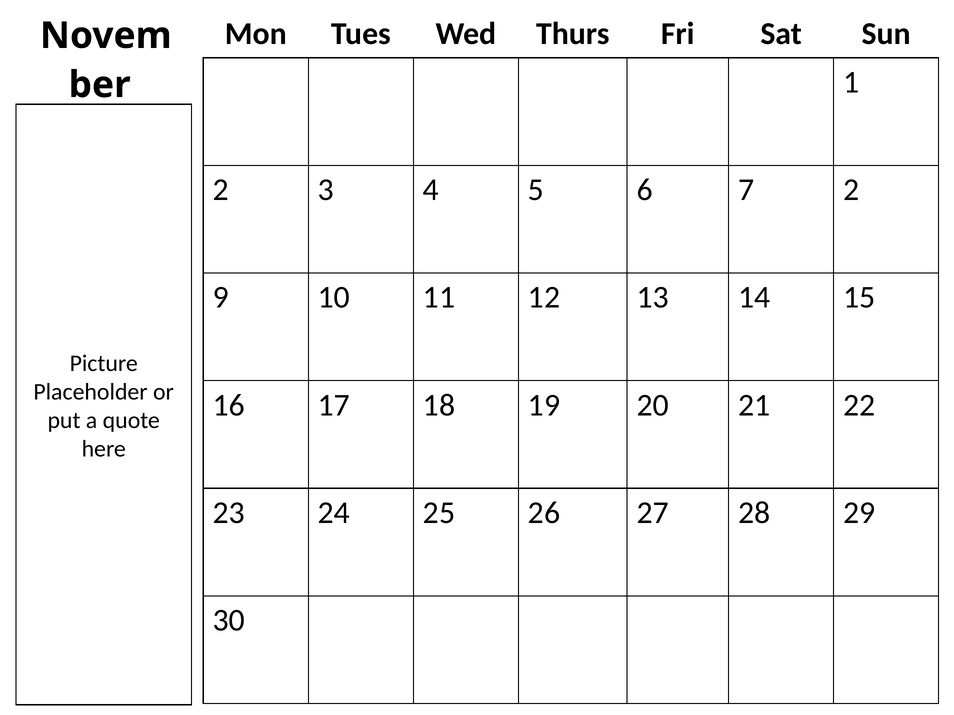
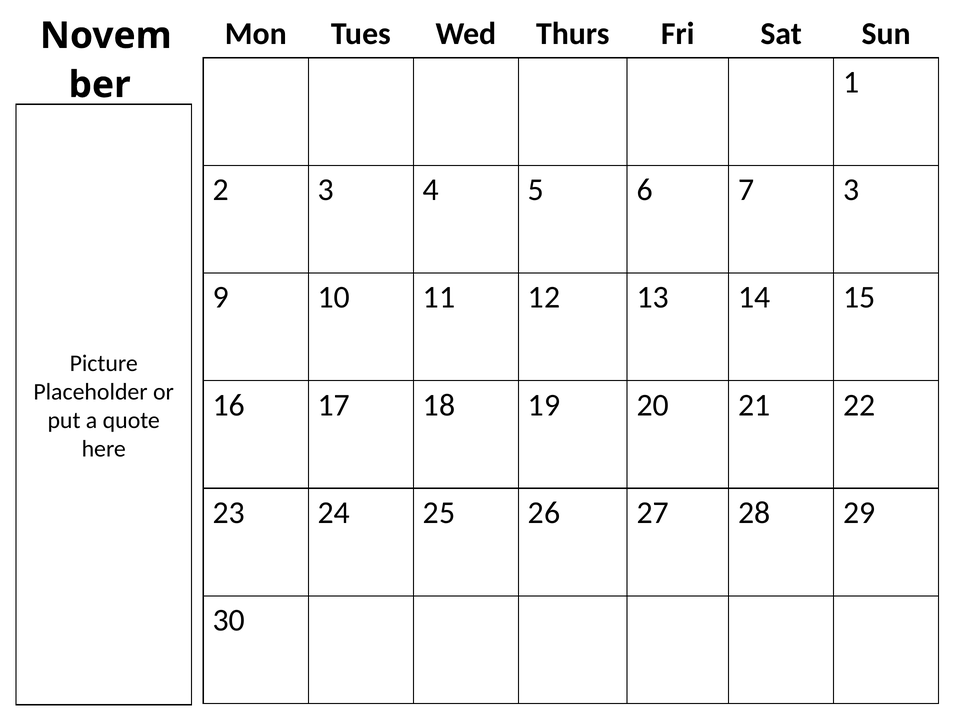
7 2: 2 -> 3 (851, 190)
